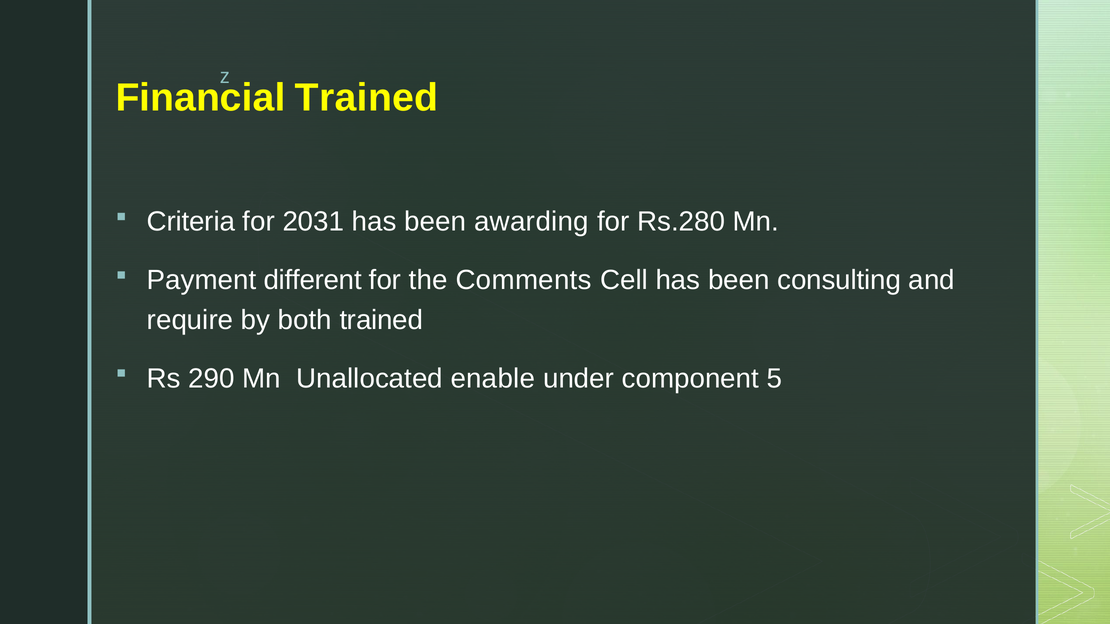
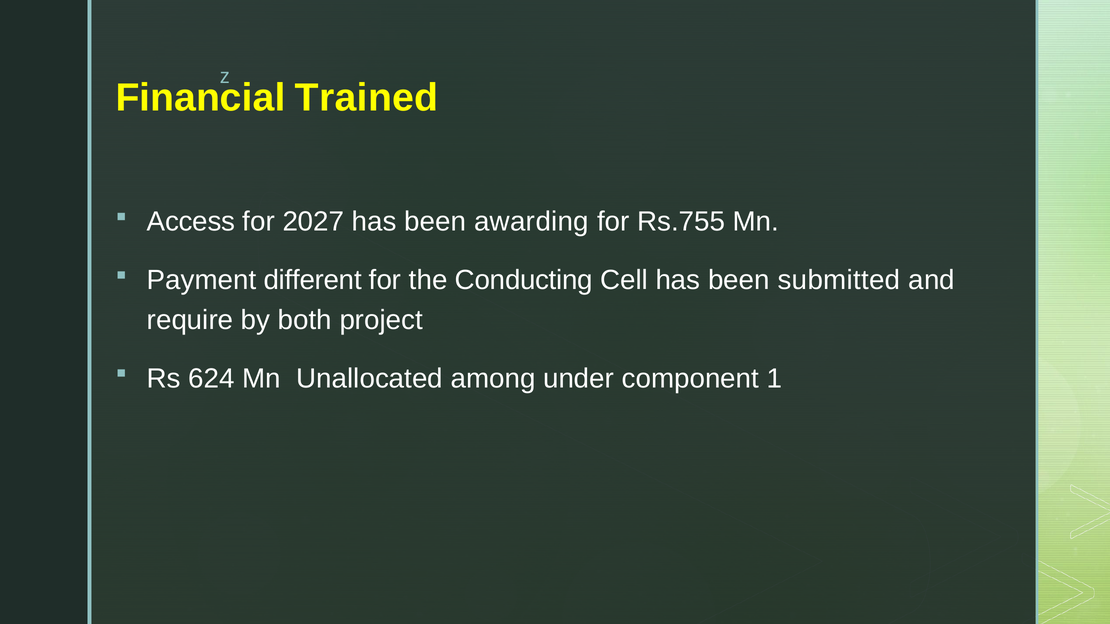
Criteria: Criteria -> Access (191, 222)
2031: 2031 -> 2027 (313, 222)
Rs.280: Rs.280 -> Rs.755 (681, 222)
Comments: Comments -> Conducting (524, 280)
consulting: consulting -> submitted (839, 280)
both trained: trained -> project (381, 320)
290: 290 -> 624 (212, 379)
enable: enable -> among (493, 379)
5: 5 -> 1 (774, 379)
